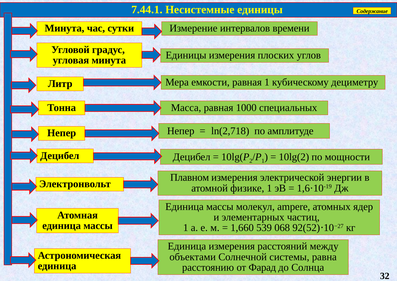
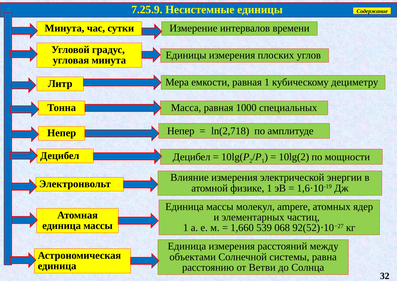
7.44.1: 7.44.1 -> 7.25.9 (147, 10)
Плавном: Плавном -> Влияние (190, 177)
Фарад: Фарад -> Ветви (262, 267)
